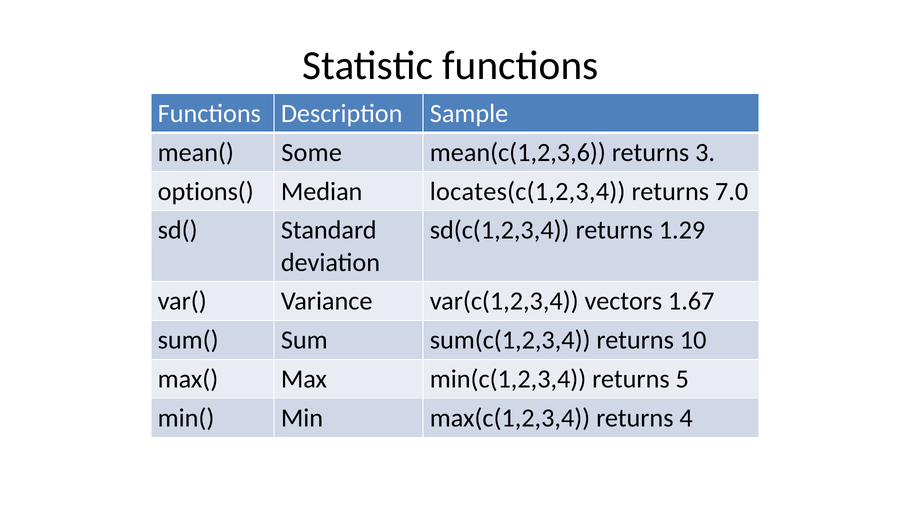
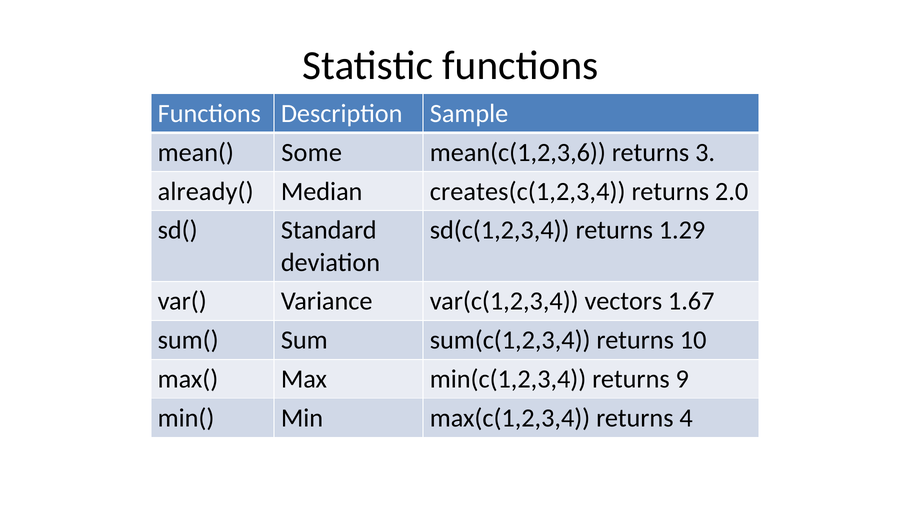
options(: options( -> already( (206, 191)
locates(c(1,2,3,4: locates(c(1,2,3,4 -> creates(c(1,2,3,4 (528, 191)
7.0: 7.0 -> 2.0 (732, 191)
5: 5 -> 9 (682, 379)
